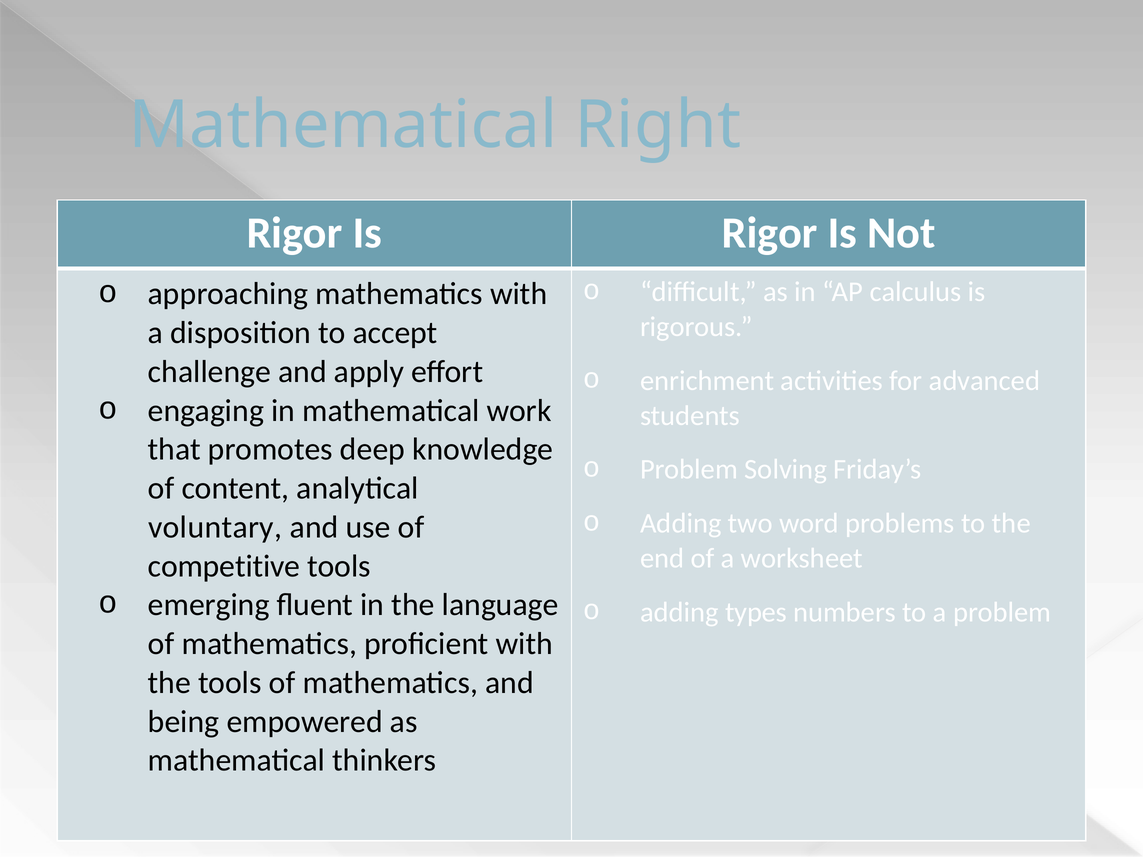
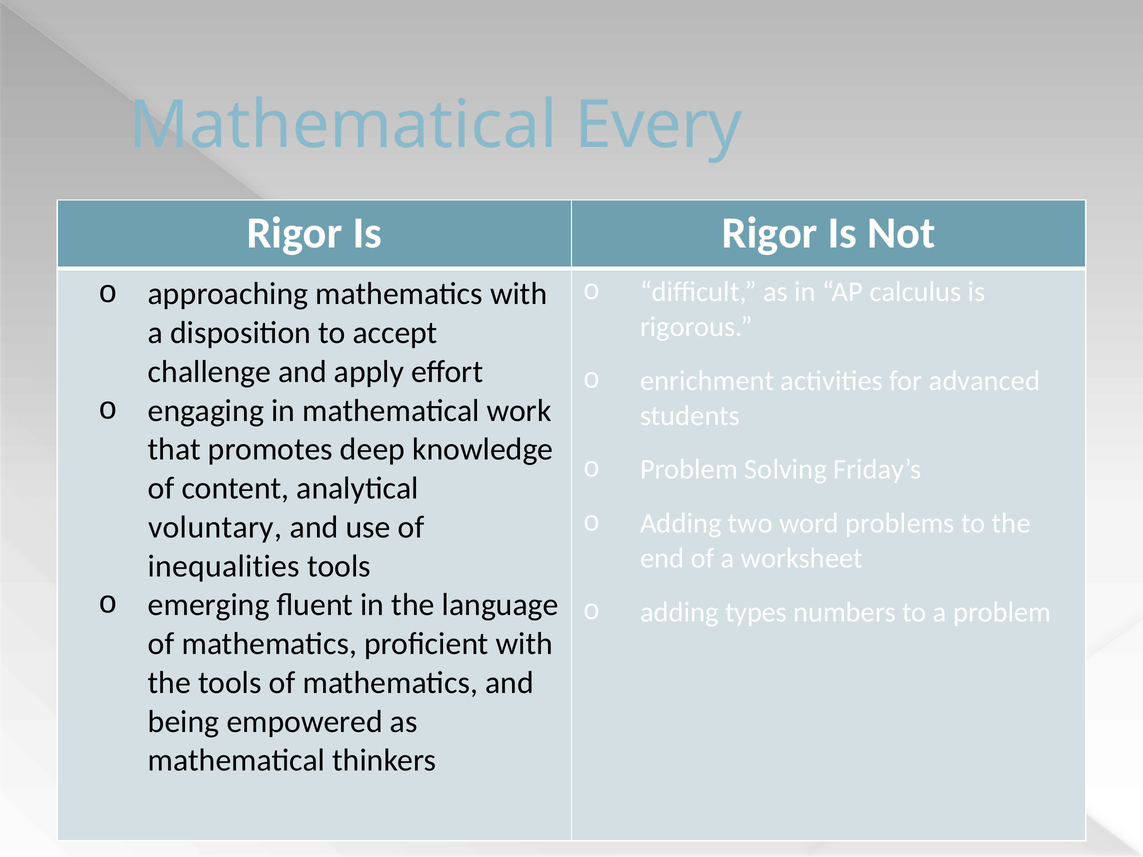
Right: Right -> Every (659, 126)
competitive: competitive -> inequalities (224, 566)
